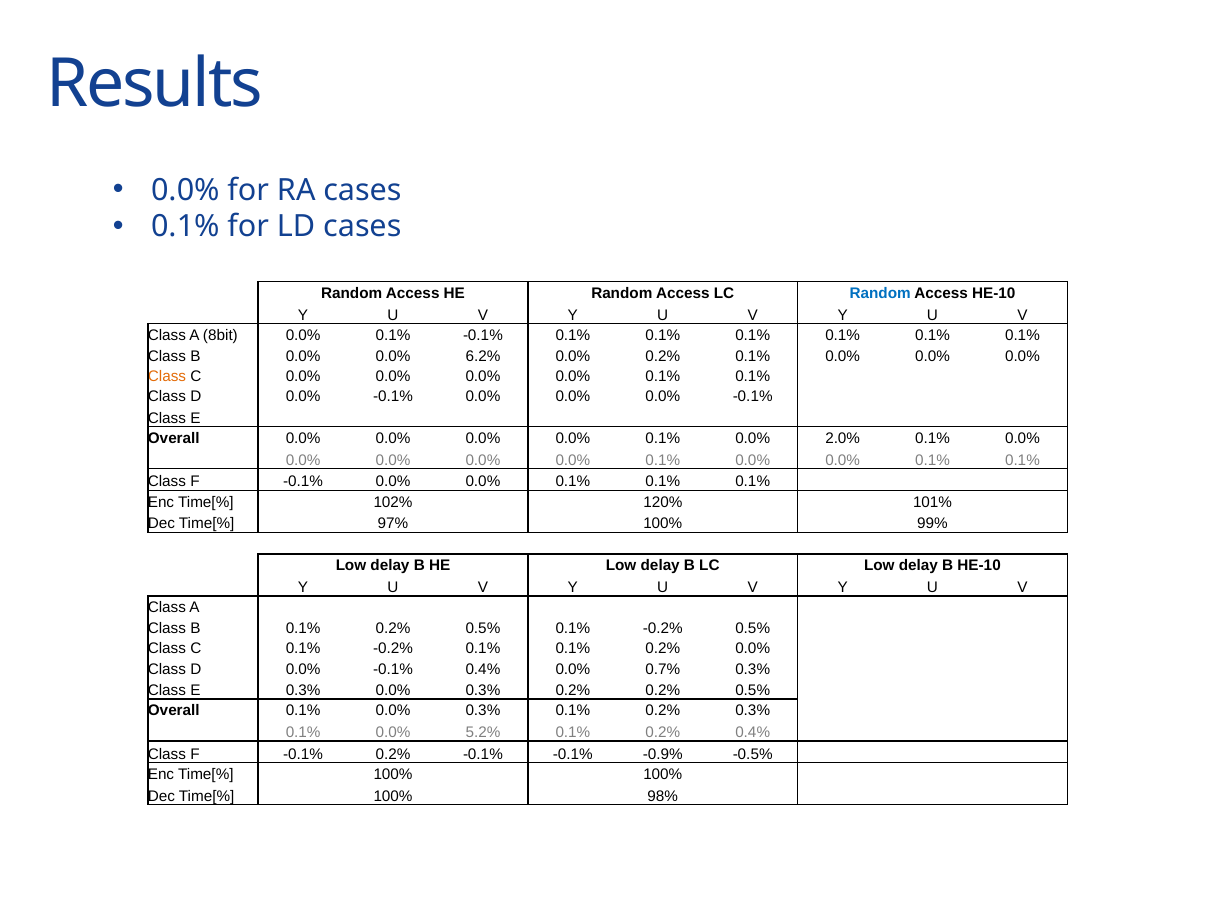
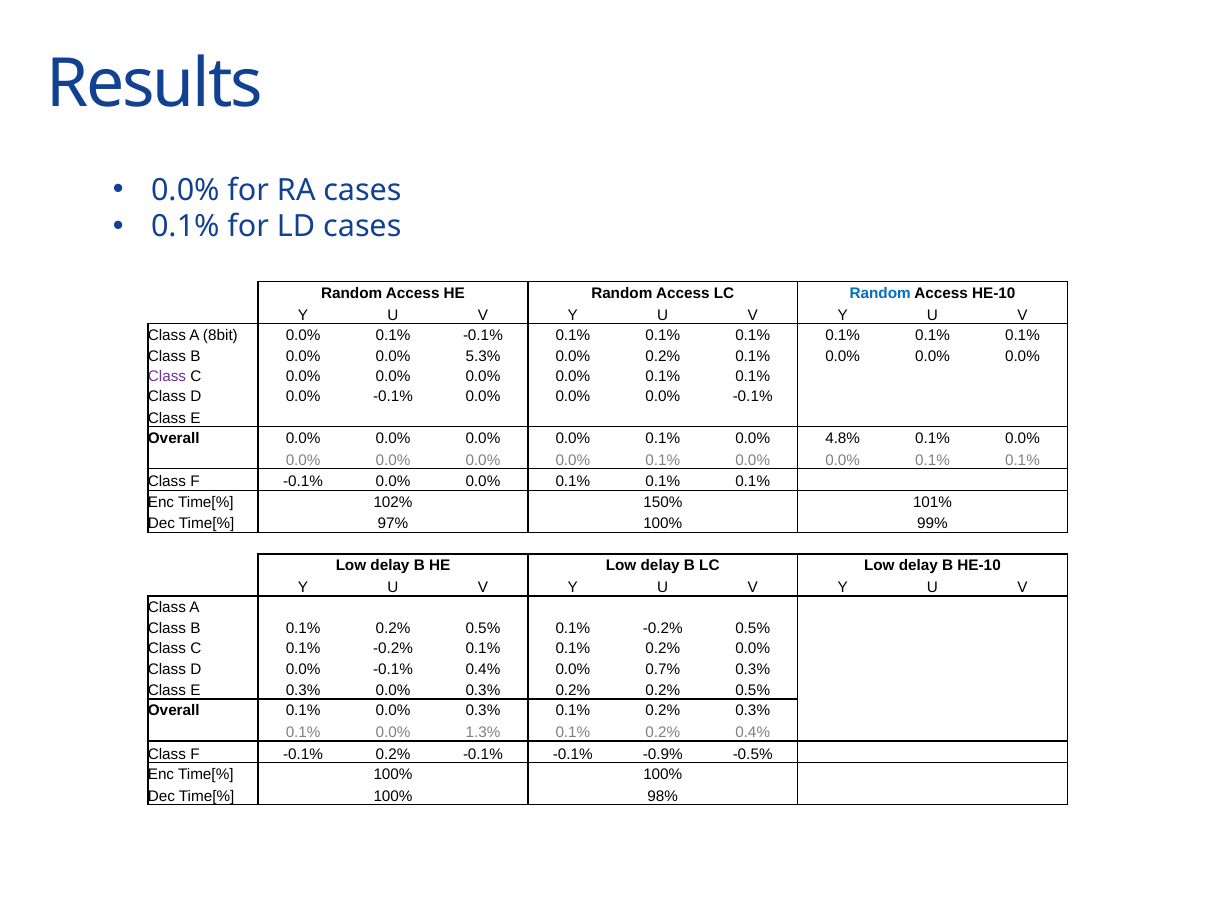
6.2%: 6.2% -> 5.3% (483, 356)
Class colour: orange -> purple (167, 376)
2.0%: 2.0% -> 4.8% (843, 438)
120%: 120% -> 150% (663, 502)
5.2%: 5.2% -> 1.3% (483, 732)
